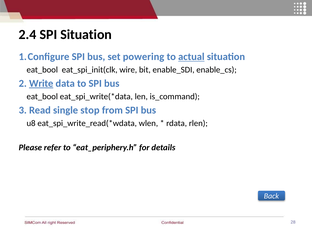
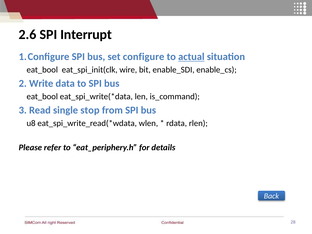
2.4: 2.4 -> 2.6 (28, 35)
SPI Situation: Situation -> Interrupt (86, 35)
powering: powering -> configure (144, 57)
Write underline: present -> none (41, 83)
